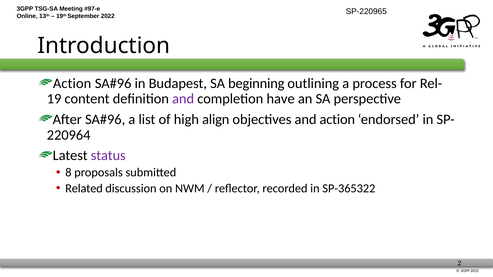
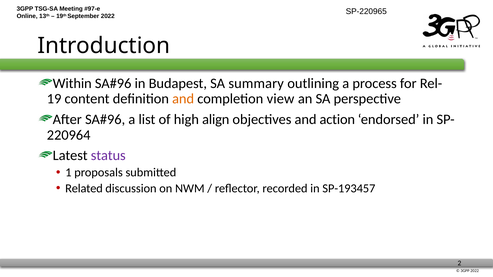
Action: Action -> Within (72, 83)
beginning: beginning -> summary (256, 83)
and colour: purple -> orange (183, 99)
have: have -> view (281, 99)
8: 8 -> 1 (68, 173)
SP-365322: SP-365322 -> SP-193457 (349, 189)
